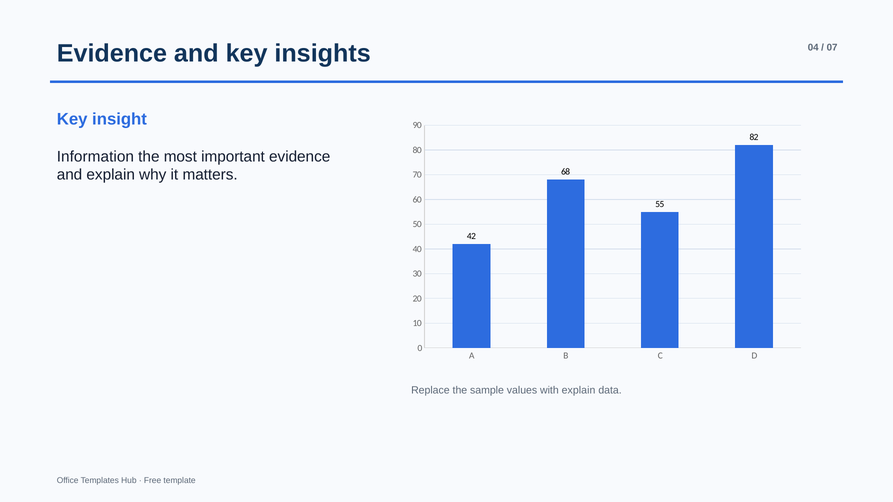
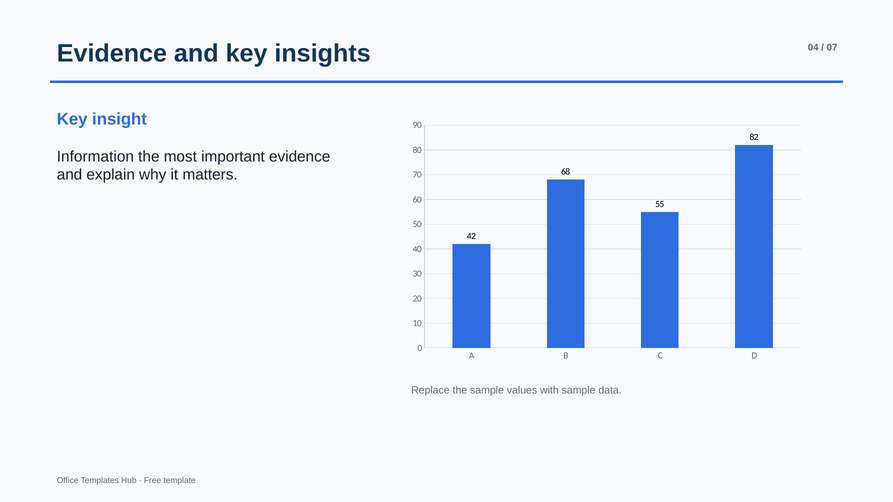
with explain: explain -> sample (579, 390)
